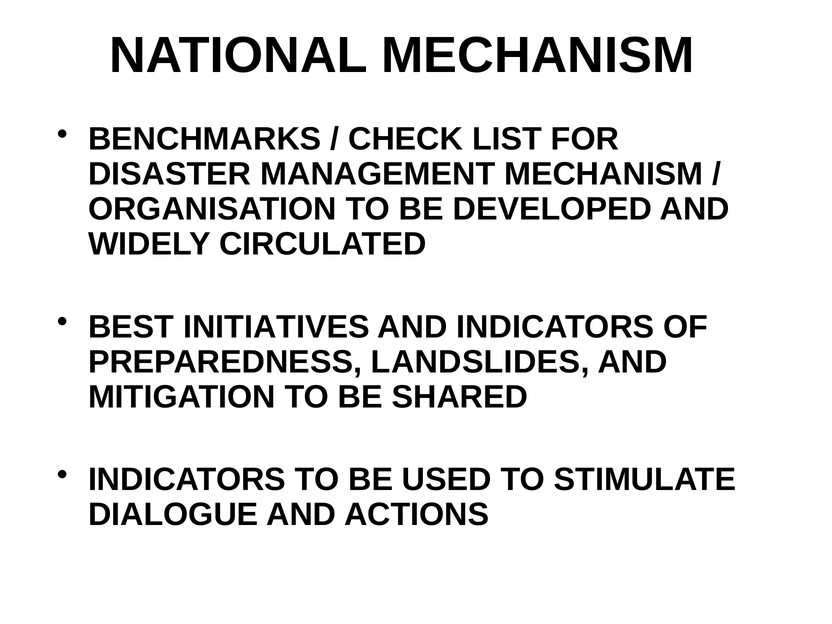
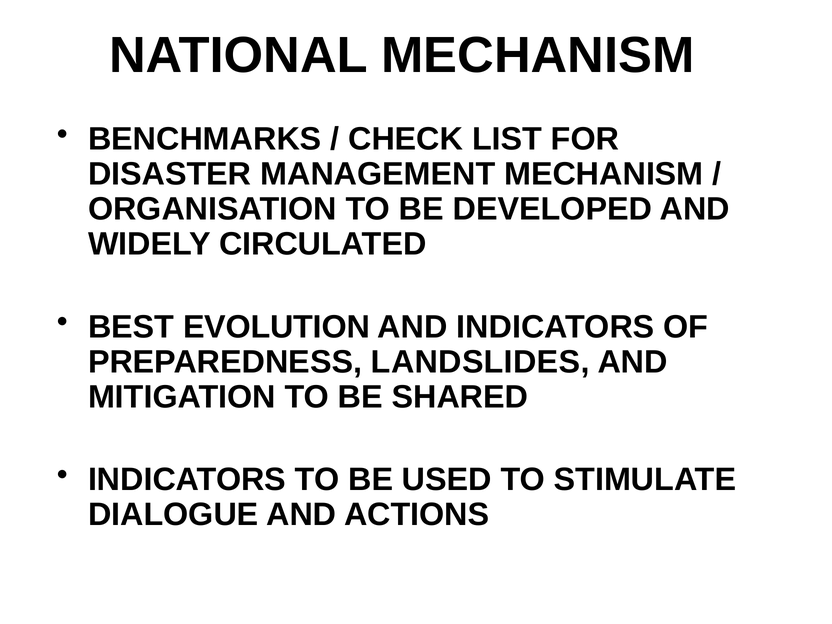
INITIATIVES: INITIATIVES -> EVOLUTION (277, 327)
